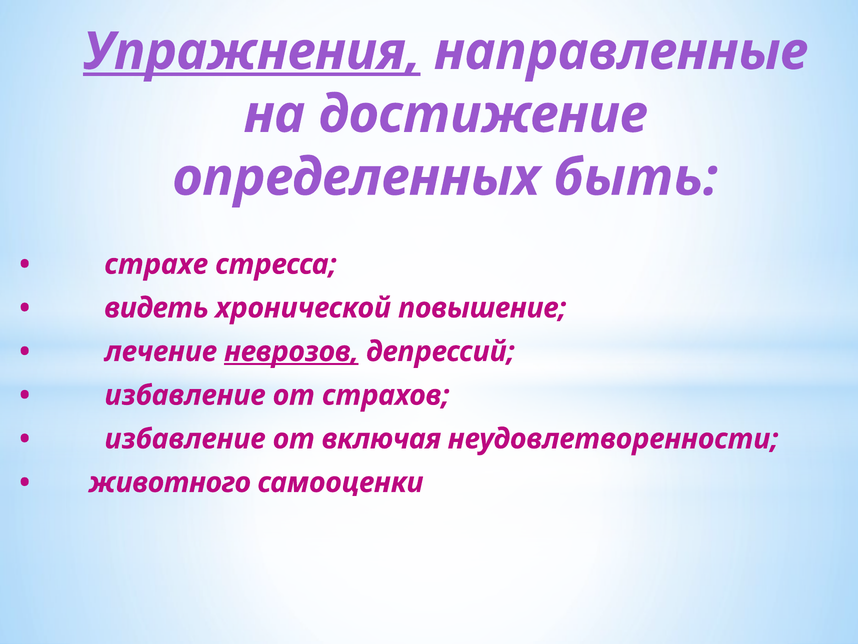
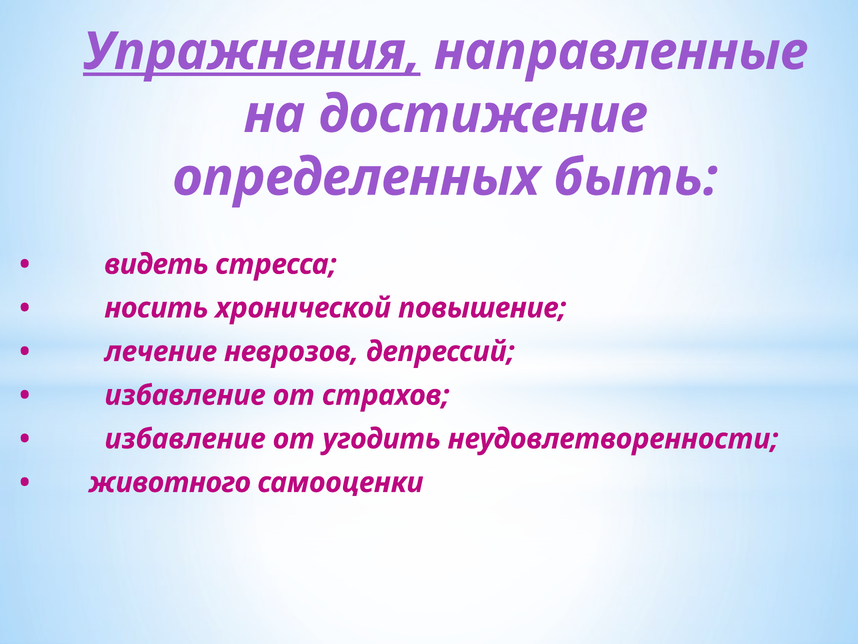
страхе: страхе -> видеть (156, 264)
видеть: видеть -> носить (156, 308)
неврозов underline: present -> none (291, 351)
включая: включая -> угодить (381, 439)
